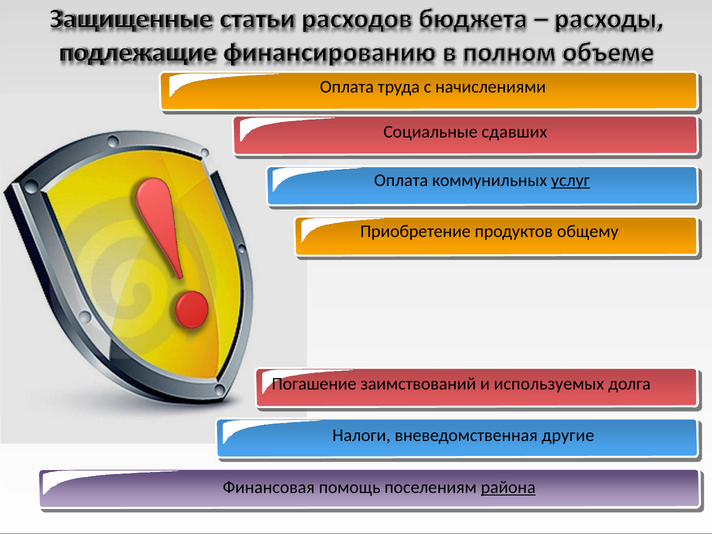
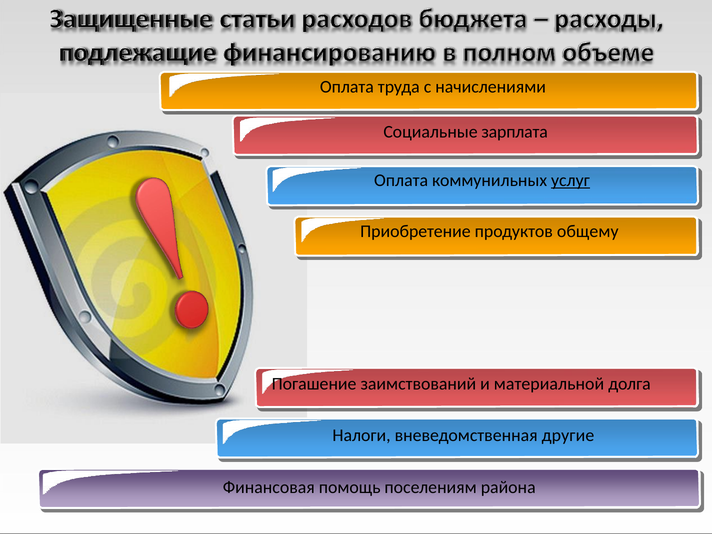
сдавших: сдавших -> зарплата (515, 132)
используемых: используемых -> материальной (549, 384)
района underline: present -> none (508, 487)
